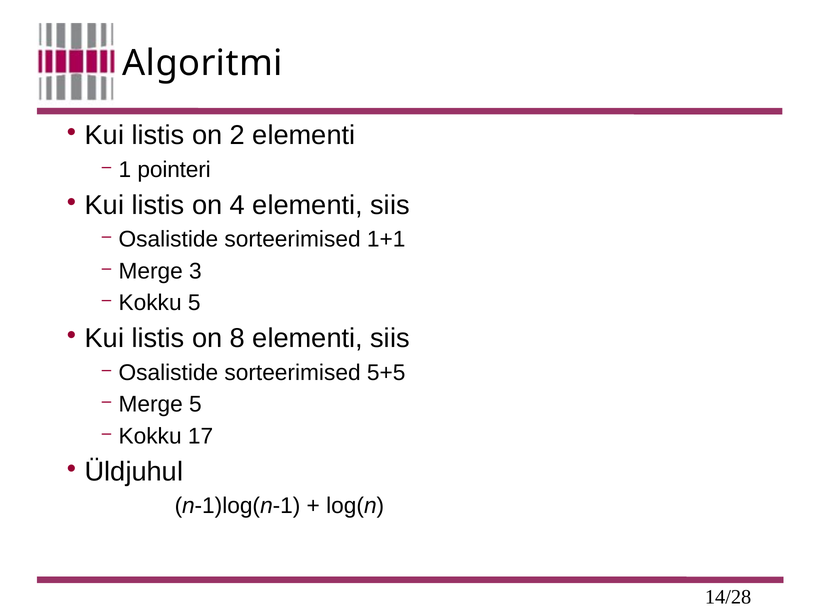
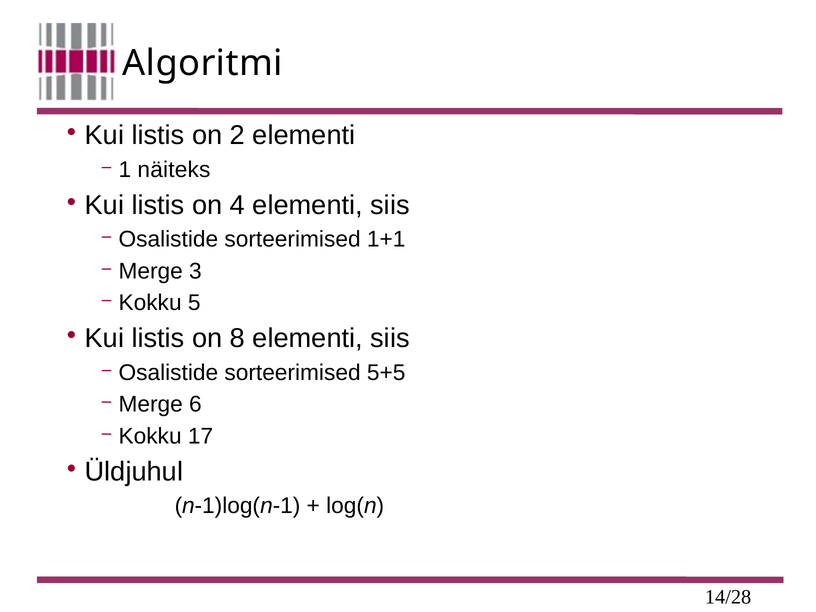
pointeri: pointeri -> näiteks (174, 170)
Merge 5: 5 -> 6 (195, 404)
